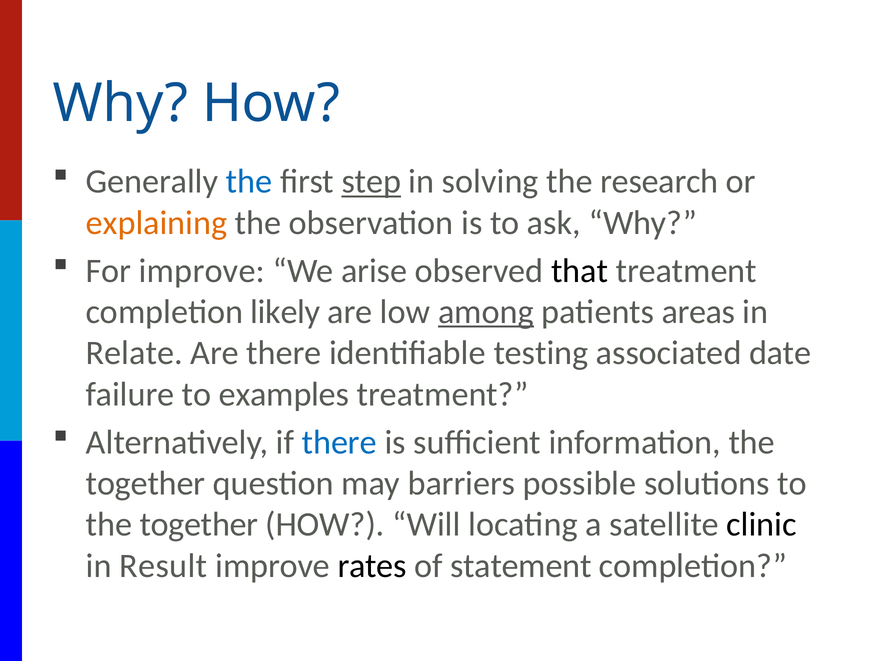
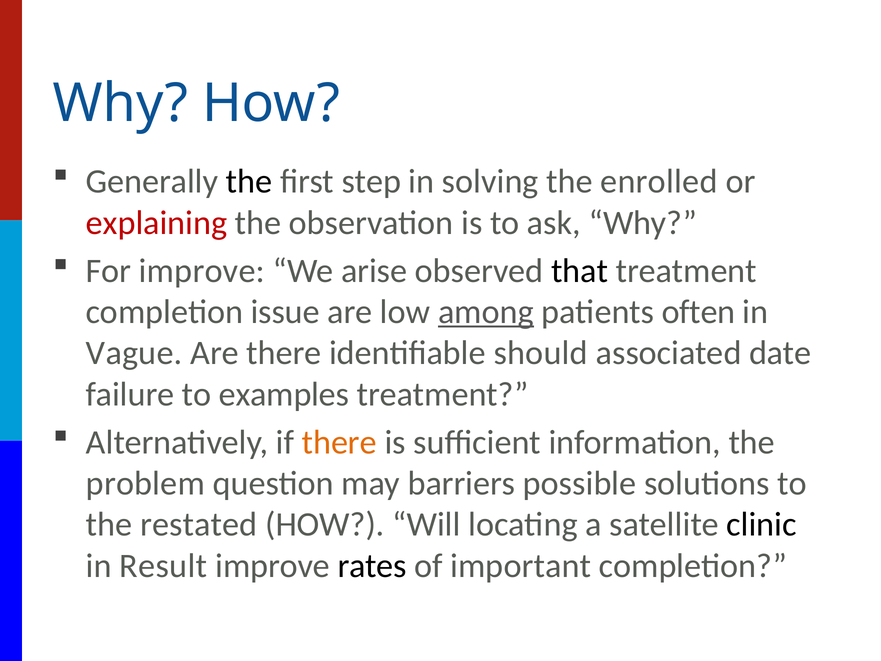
the colour: blue -> black (249, 182)
step underline: present -> none (371, 182)
research: research -> enrolled (659, 182)
explaining colour: orange -> red (157, 223)
likely: likely -> issue (285, 312)
areas: areas -> often (698, 312)
Relate: Relate -> Vague (134, 353)
testing: testing -> should (541, 353)
there colour: blue -> orange (339, 442)
together: together -> problem (145, 483)
together: together -> restated (199, 524)
statement: statement -> important (521, 566)
